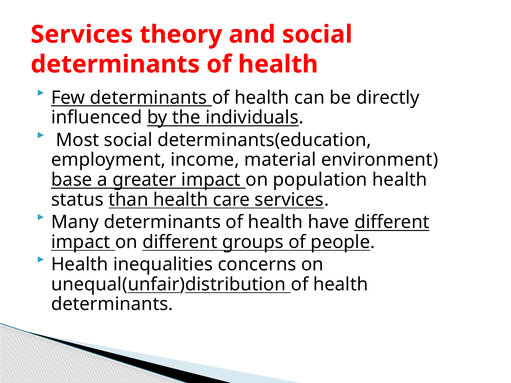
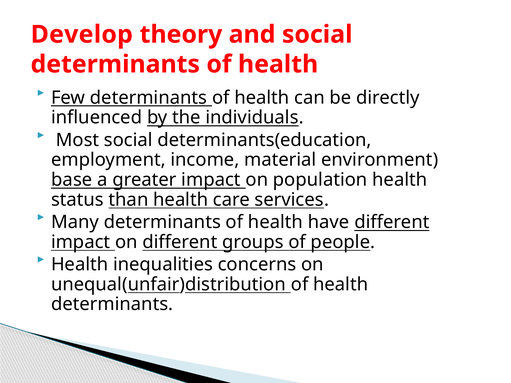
Services: Services -> Develop (82, 34)
